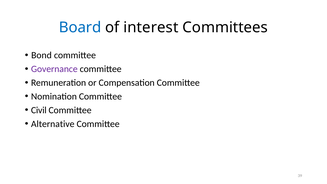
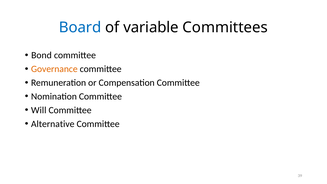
interest: interest -> variable (151, 27)
Governance colour: purple -> orange (54, 69)
Civil: Civil -> Will (39, 110)
